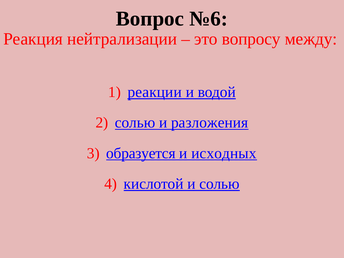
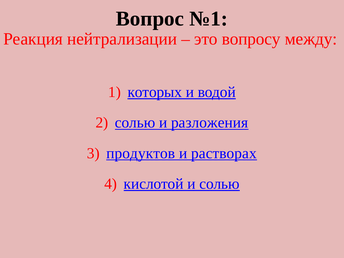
№6: №6 -> №1 (209, 19)
реакции: реакции -> которых (155, 92)
образуется: образуется -> продуктов (141, 153)
исходных: исходных -> растворах (224, 153)
